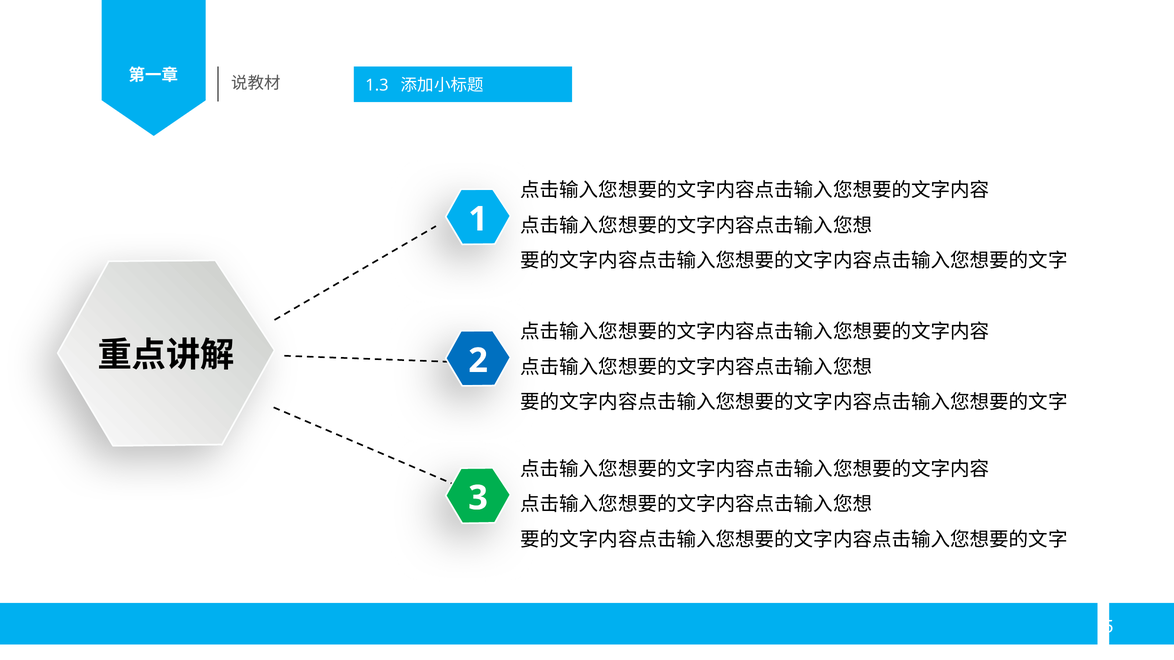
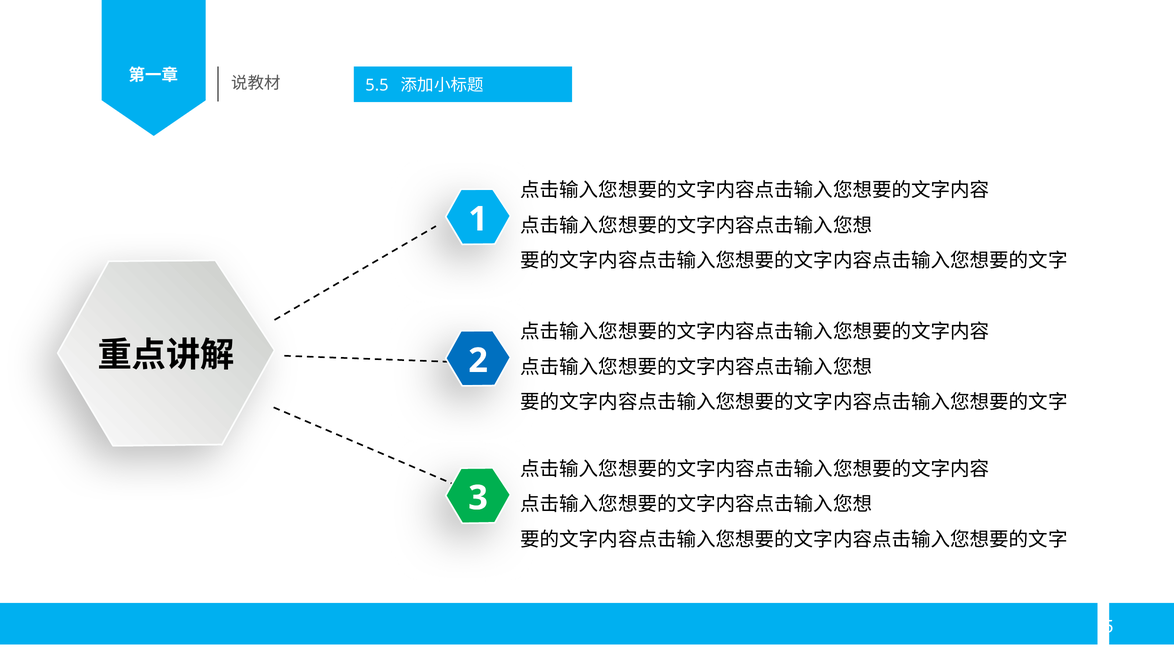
1.3: 1.3 -> 5.5 (377, 86)
